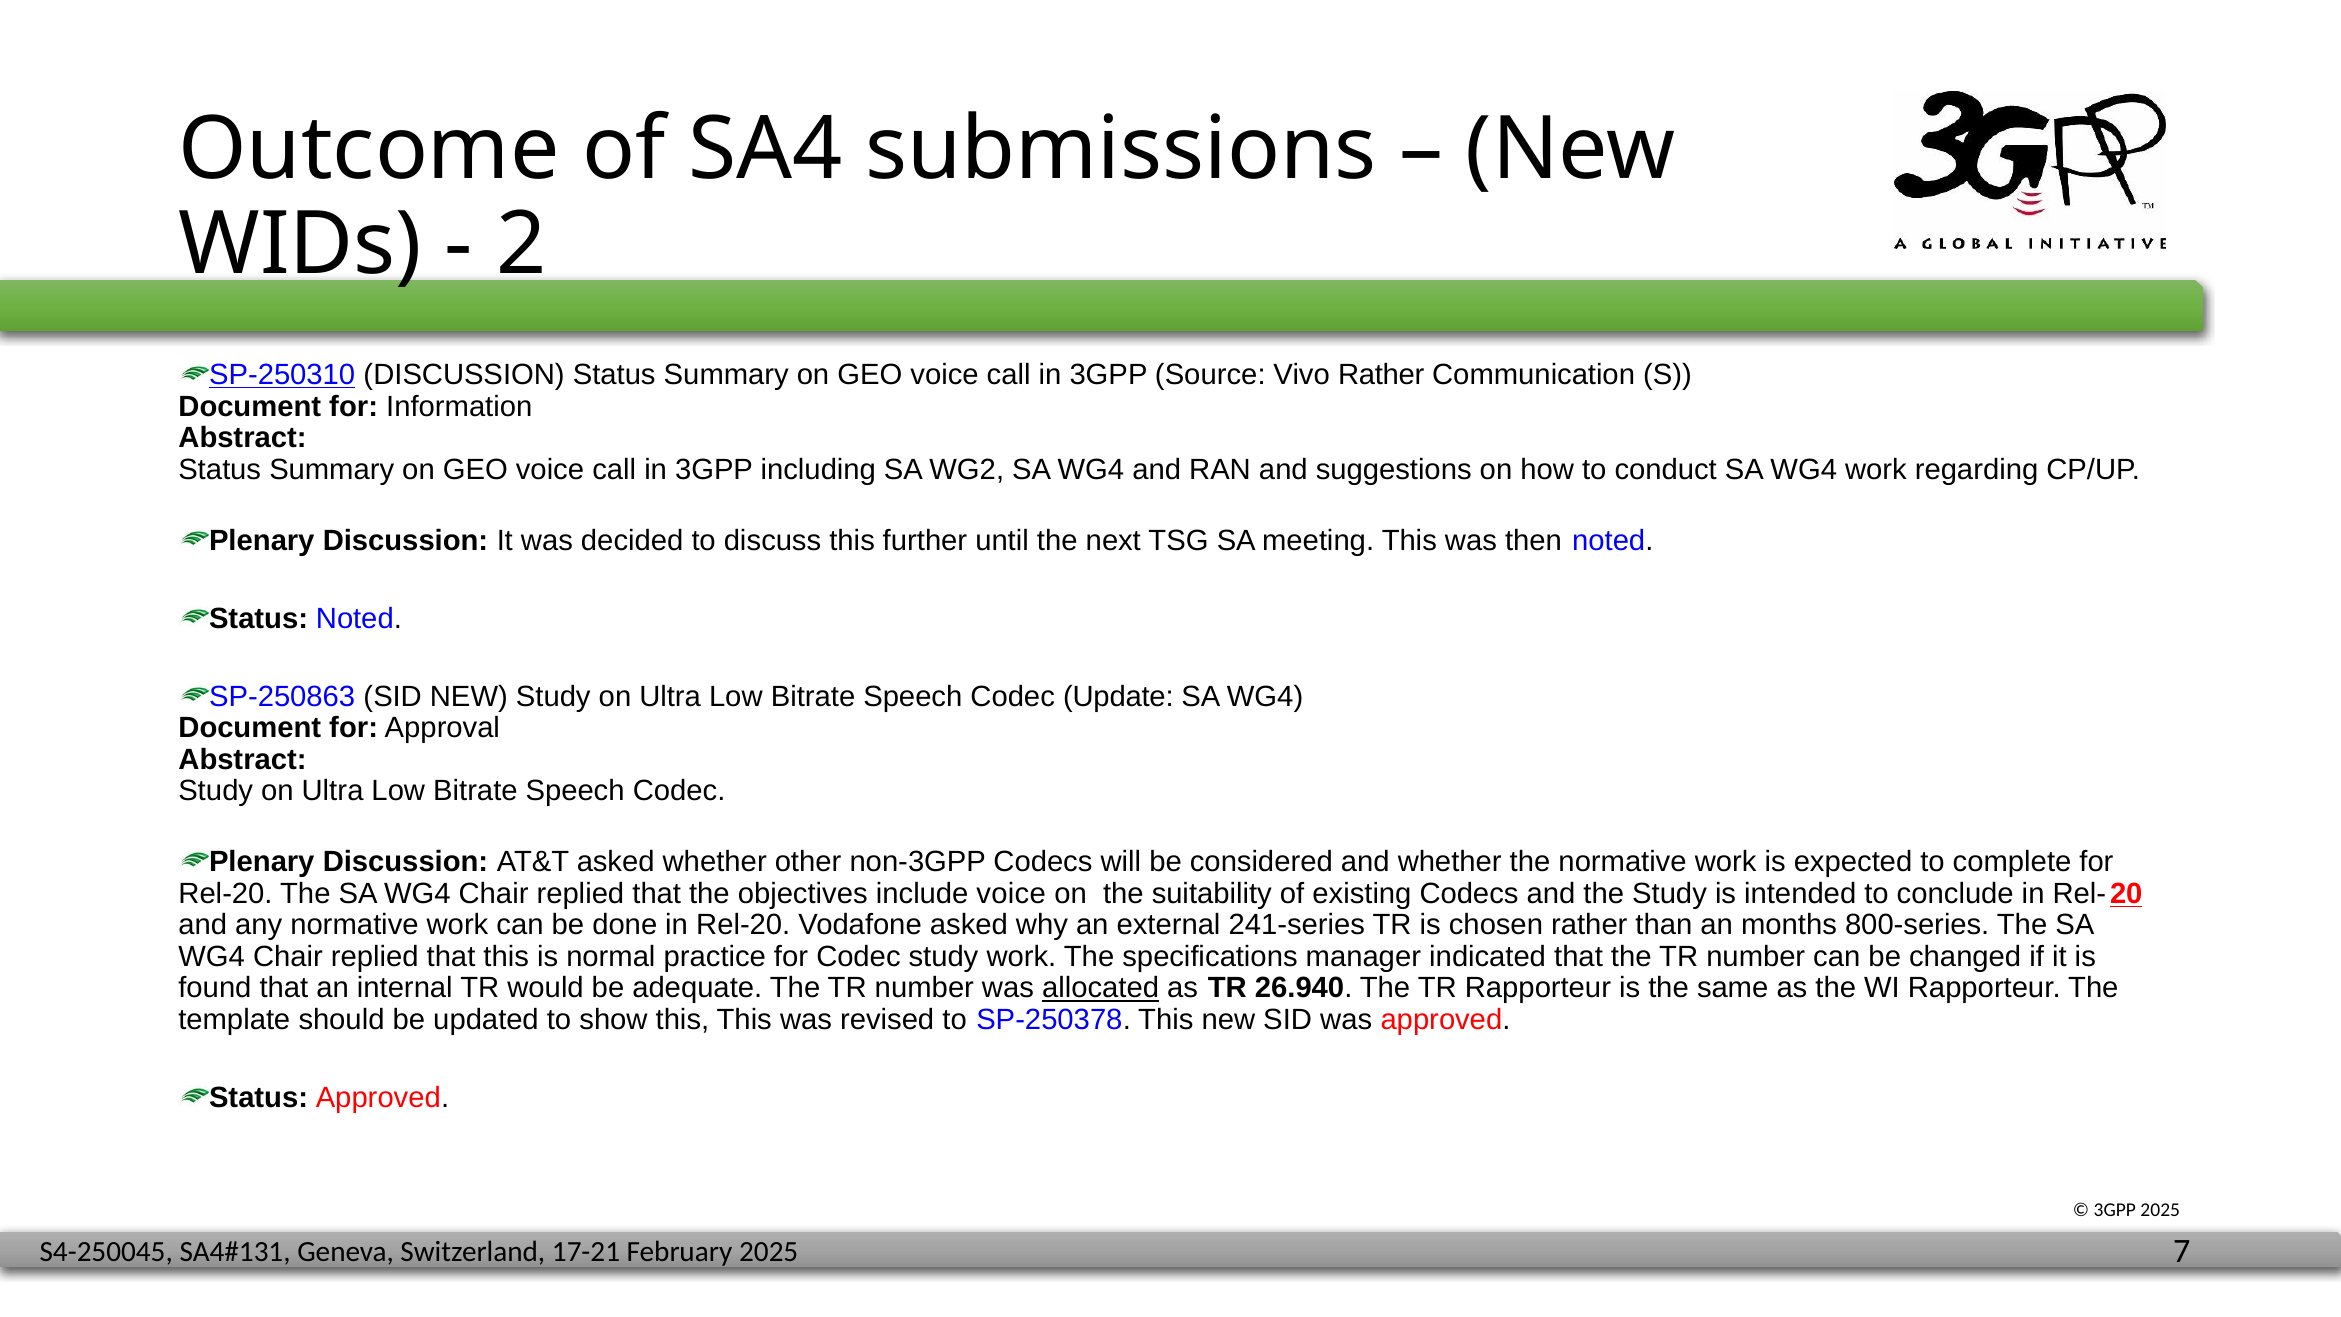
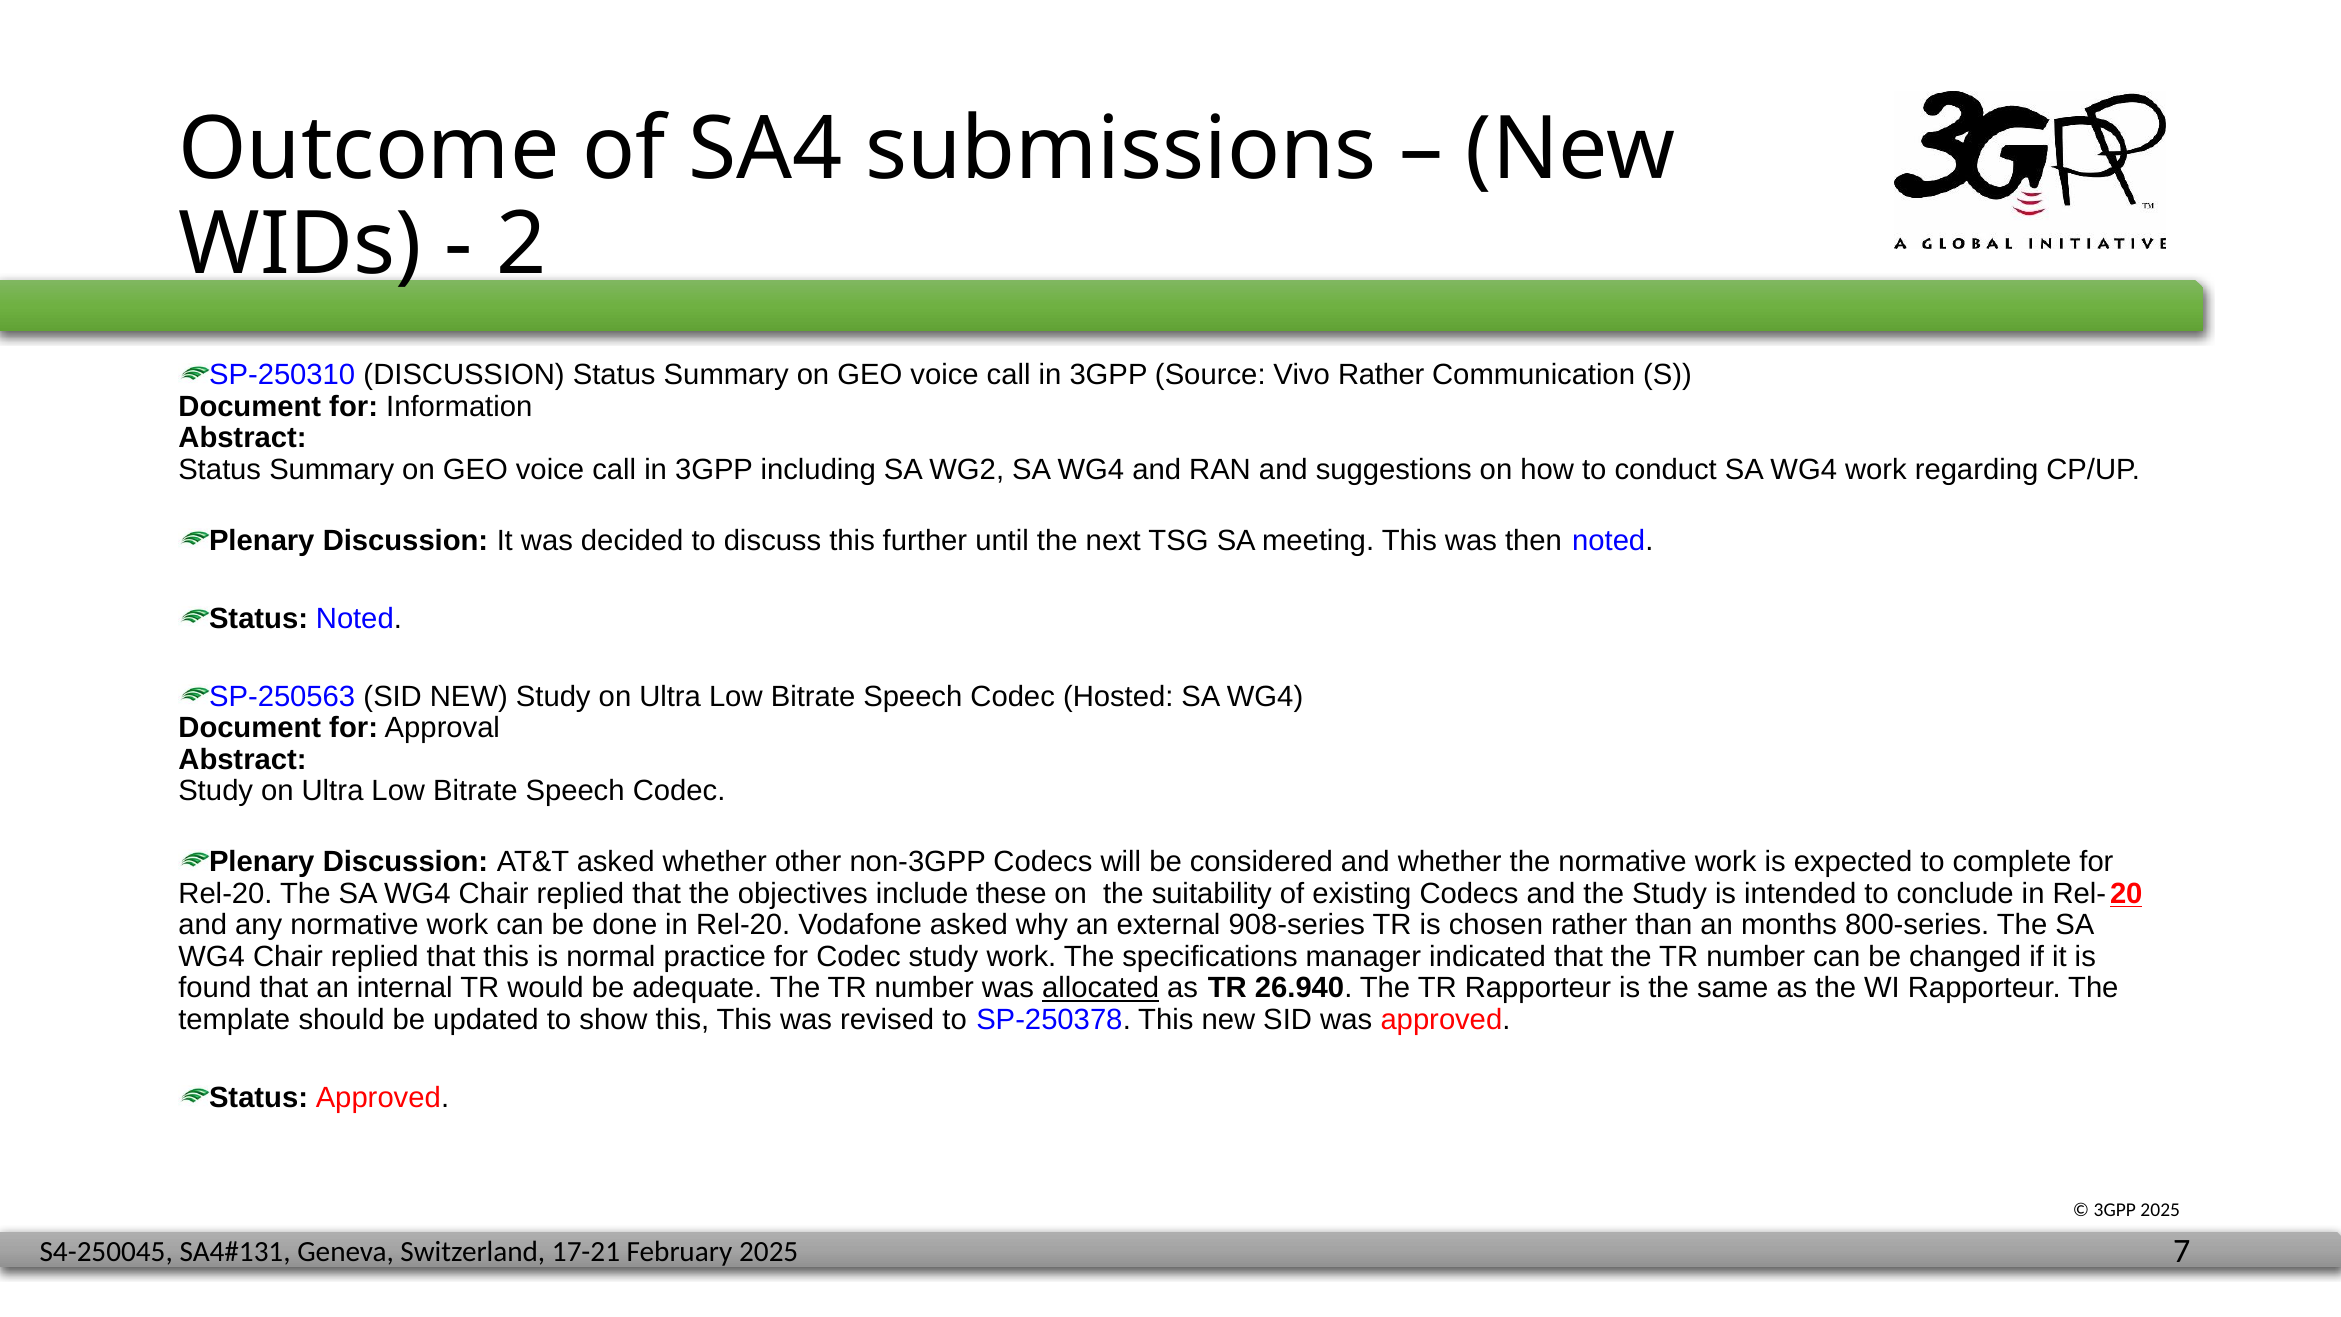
SP-250310 underline: present -> none (282, 375)
SP-250863: SP-250863 -> SP-250563 (282, 696)
Update: Update -> Hosted (1118, 696)
include voice: voice -> these (1011, 893)
241-series: 241-series -> 908-series (1297, 925)
